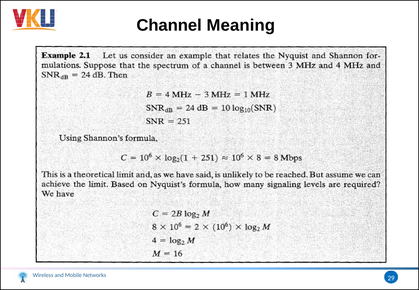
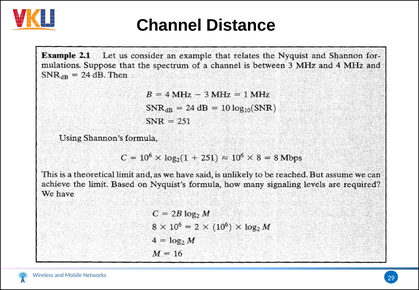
Meaning: Meaning -> Distance (241, 25)
